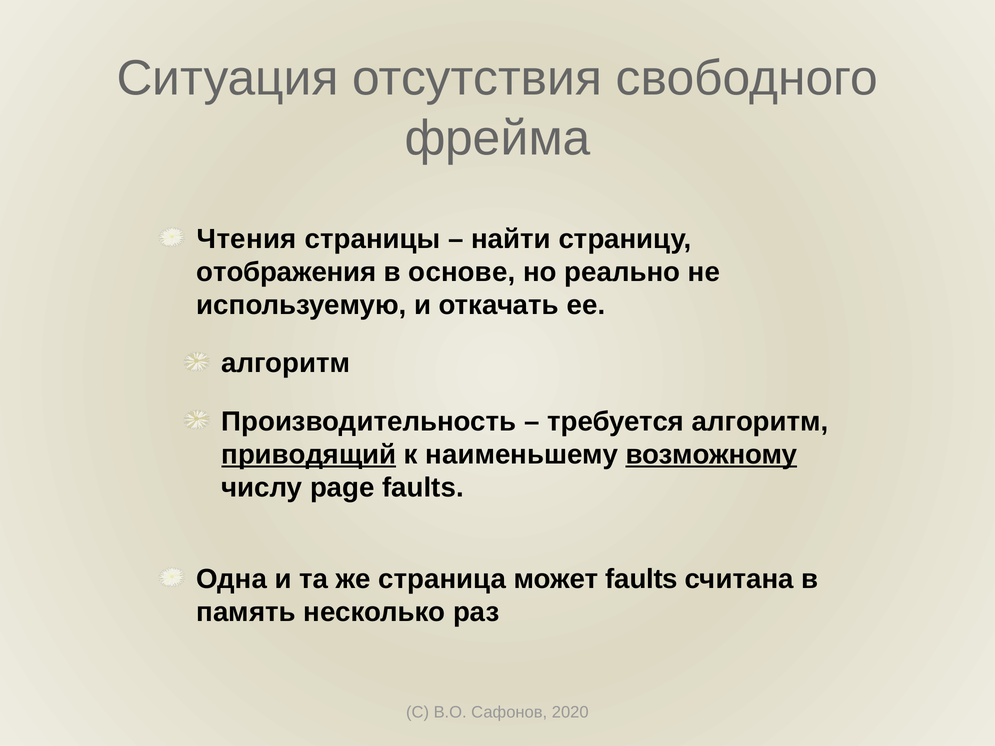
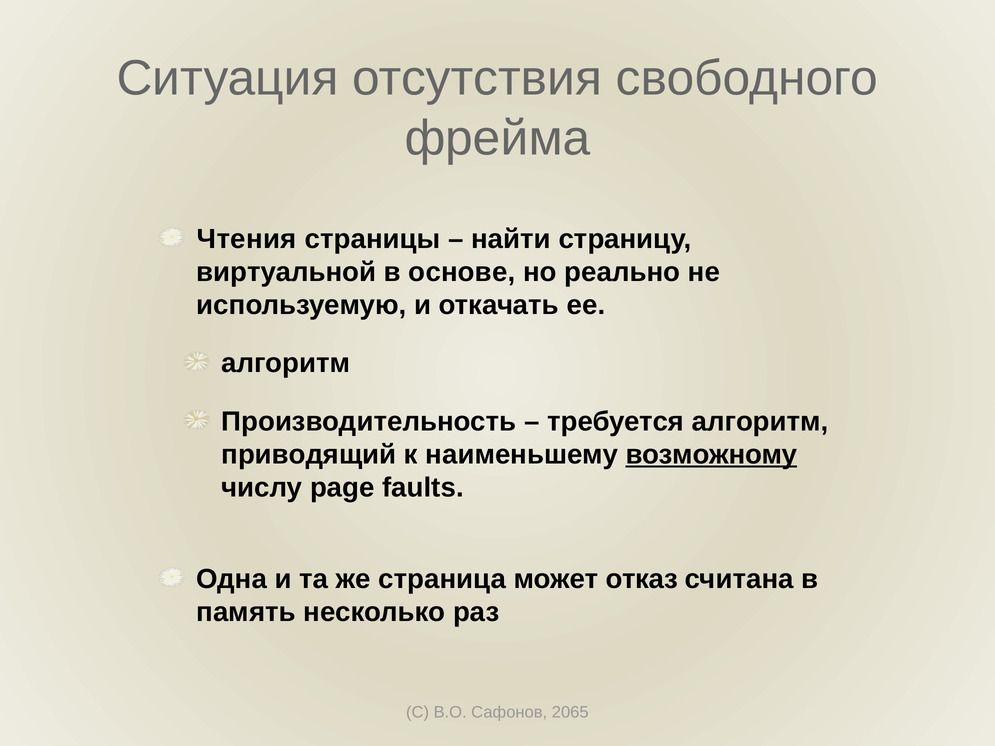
отображения: отображения -> виртуальной (286, 272)
приводящий underline: present -> none (309, 455)
может faults: faults -> отказ (642, 579)
2020: 2020 -> 2065 (570, 713)
